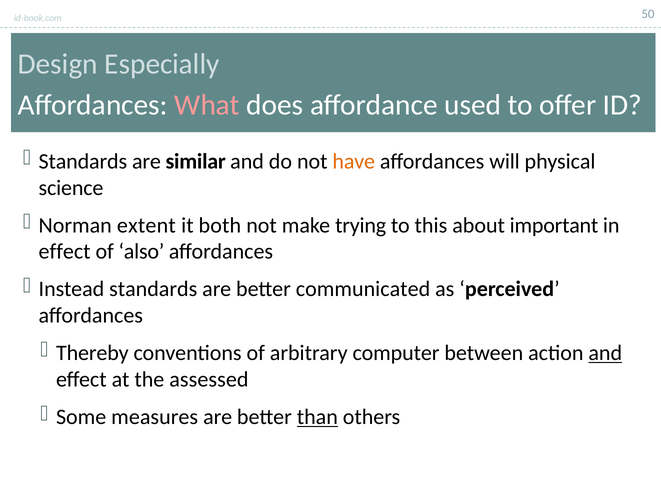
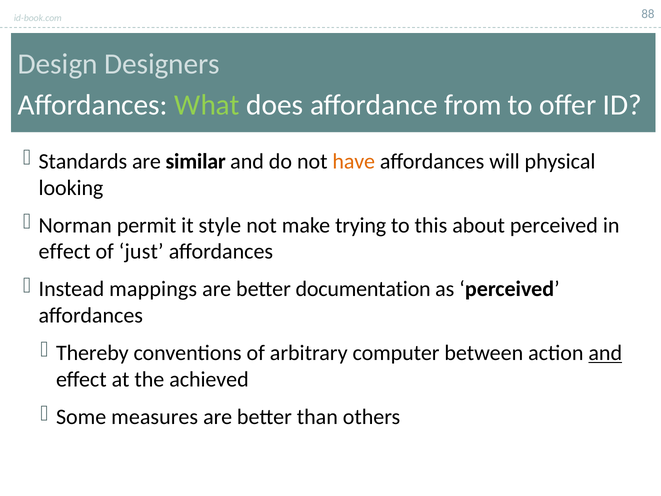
50: 50 -> 88 (648, 14)
Especially: Especially -> Designers (162, 64)
What colour: pink -> light green (207, 105)
used: used -> from (473, 105)
science: science -> looking (71, 188)
extent: extent -> permit (147, 225)
both: both -> style (220, 225)
about important: important -> perceived (554, 225)
also: also -> just (141, 252)
Instead standards: standards -> mappings (153, 289)
communicated: communicated -> documentation (363, 289)
assessed: assessed -> achieved (209, 379)
than underline: present -> none (317, 417)
